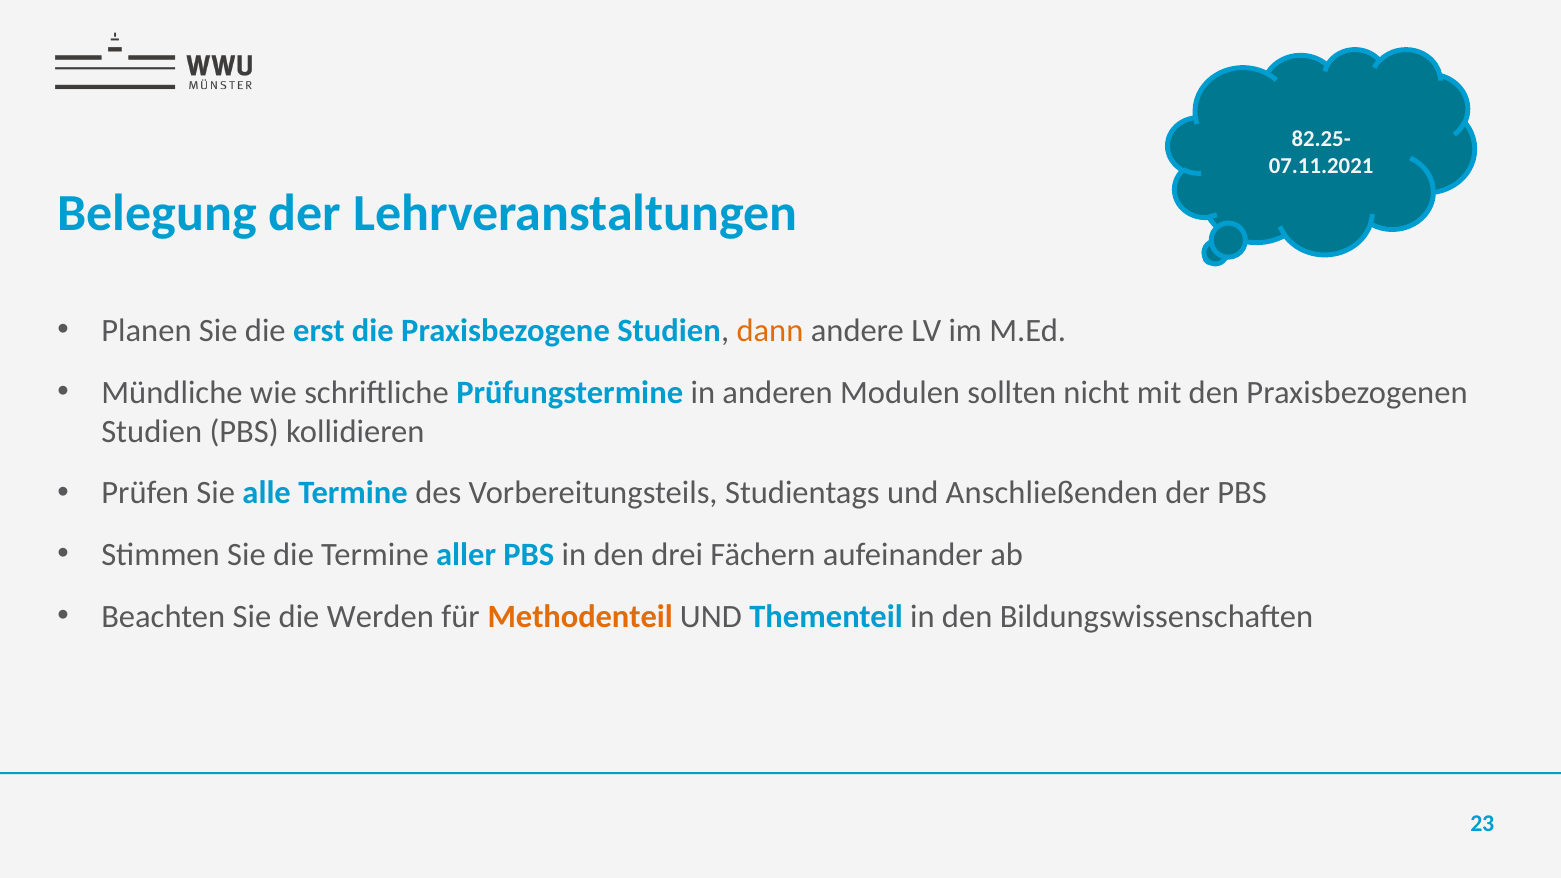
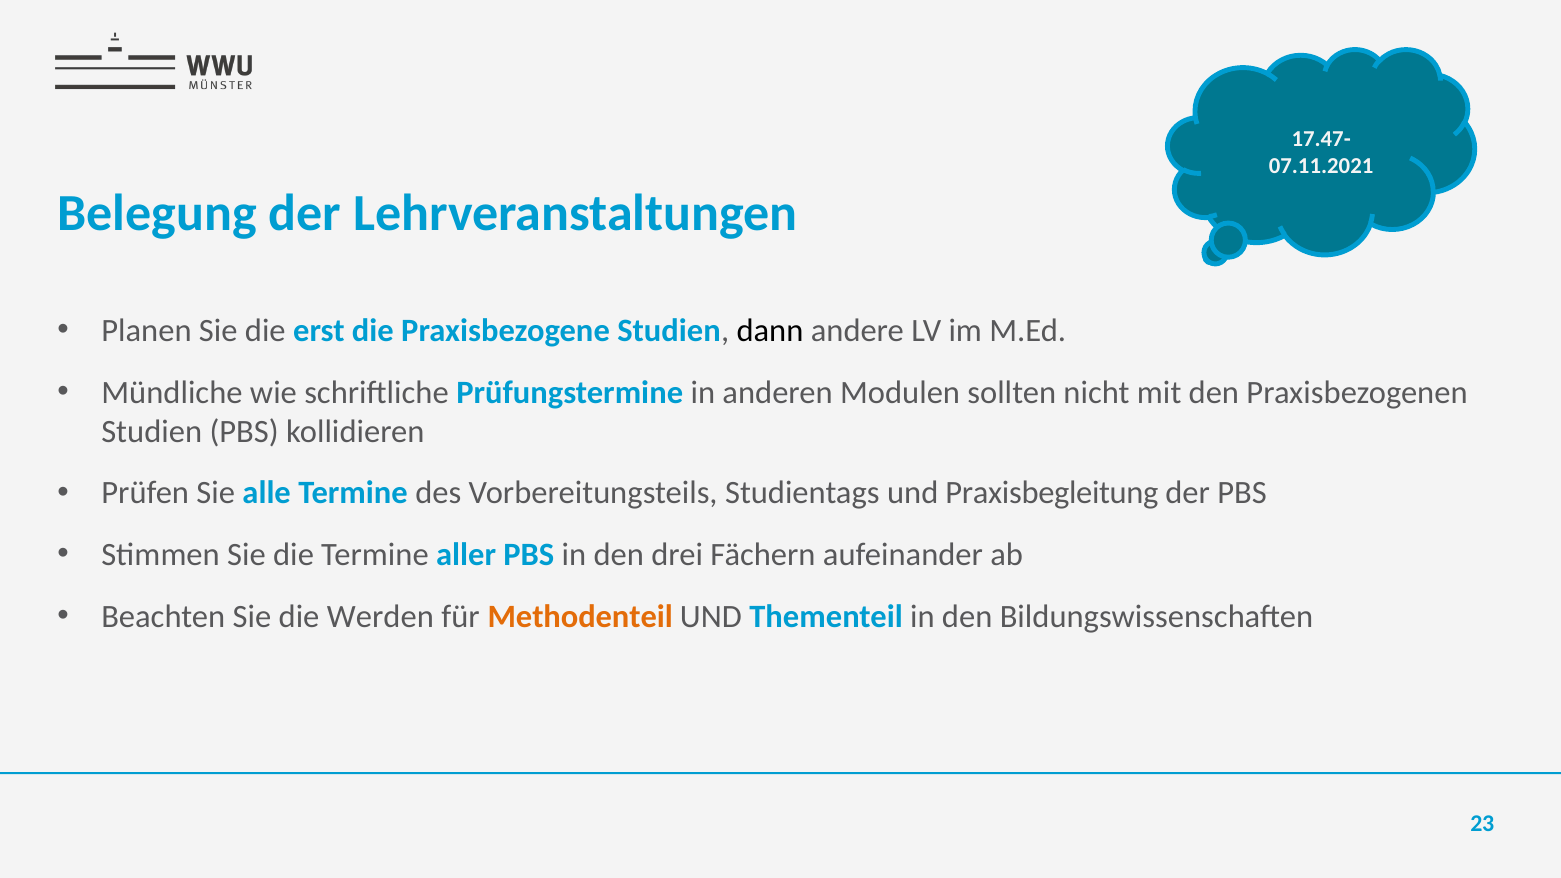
82.25-: 82.25- -> 17.47- (1321, 139)
dann colour: orange -> black (770, 330)
Anschließenden: Anschließenden -> Praxisbegleitung (1052, 493)
